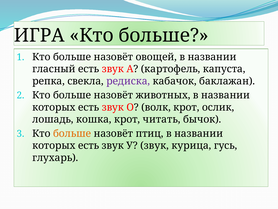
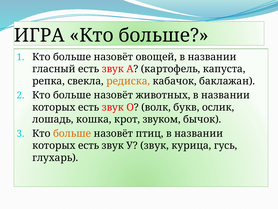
редиска colour: purple -> orange (128, 81)
волк крот: крот -> букв (186, 107)
читать: читать -> звуком (162, 119)
